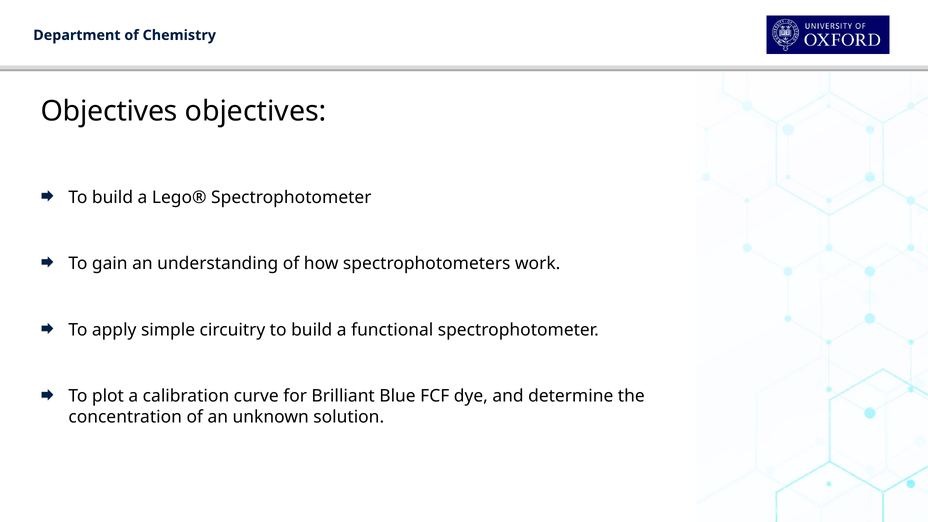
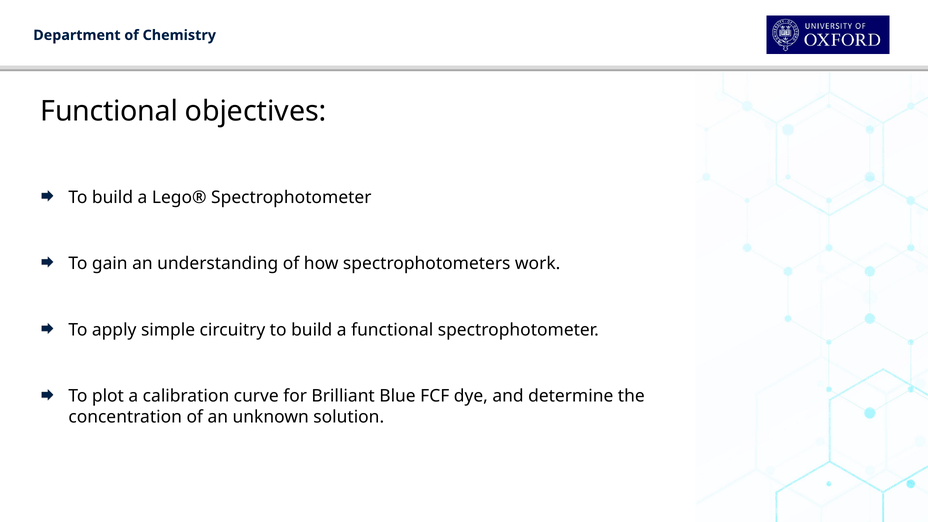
Objectives: Objectives -> Functional (109, 111)
